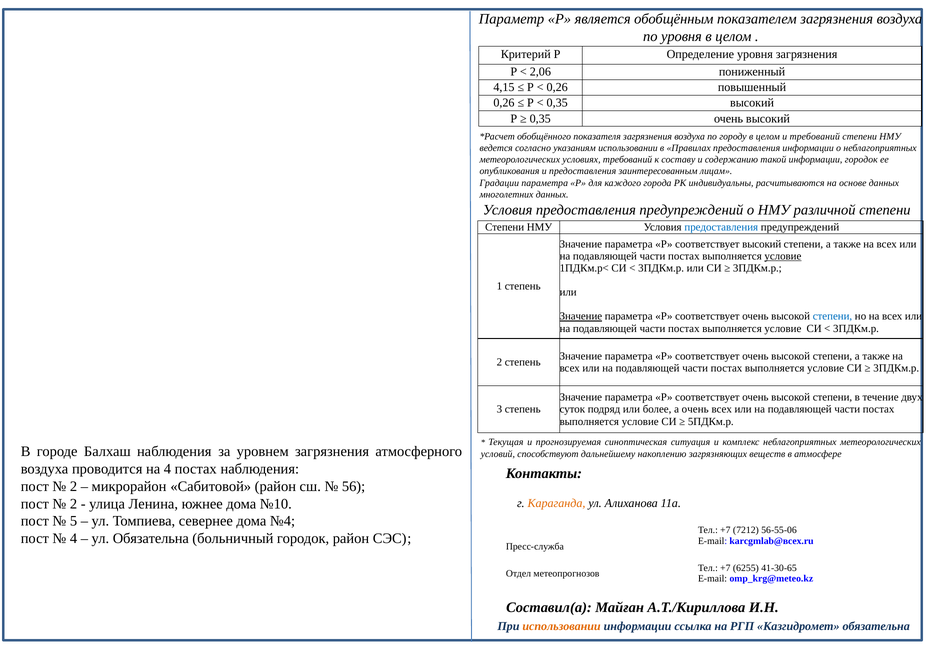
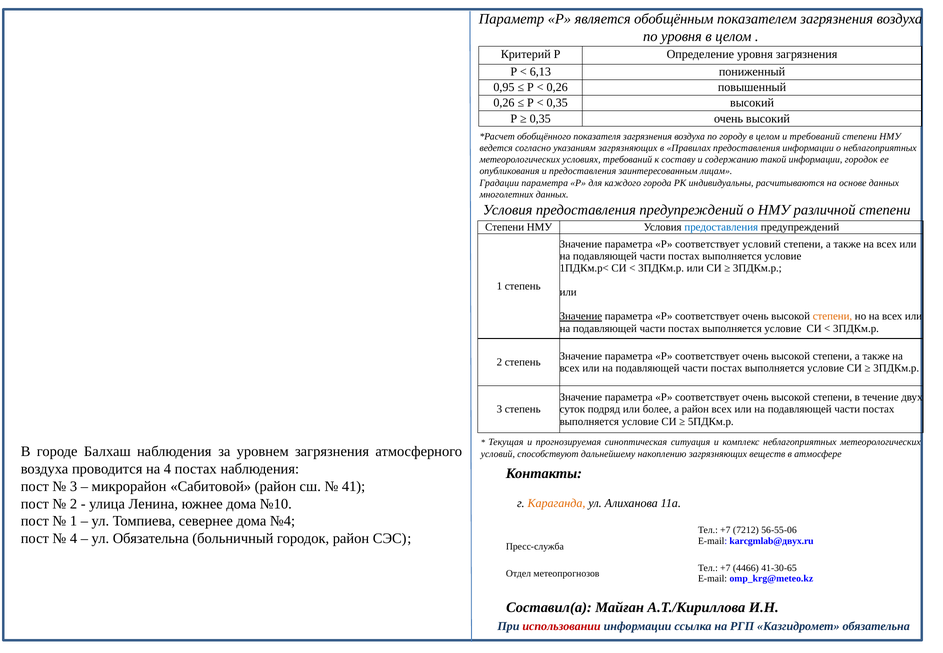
2,06: 2,06 -> 6,13 (540, 72)
4,15: 4,15 -> 0,95 (504, 87)
указаниям использовании: использовании -> загрязняющих (628, 148)
соответствует высокий: высокий -> условий (762, 244)
условие underline: present -> none (783, 256)
степени colour: blue -> orange (832, 316)
а очень: очень -> район (695, 409)
2: 2 -> 3 (74, 486)
56: 56 -> 41 (354, 486)
5: 5 -> 1 (74, 521)
karcgmlab@всех.ru: karcgmlab@всех.ru -> karcgmlab@двух.ru (772, 541)
6255: 6255 -> 4466 (746, 568)
использовании colour: orange -> red (562, 626)
